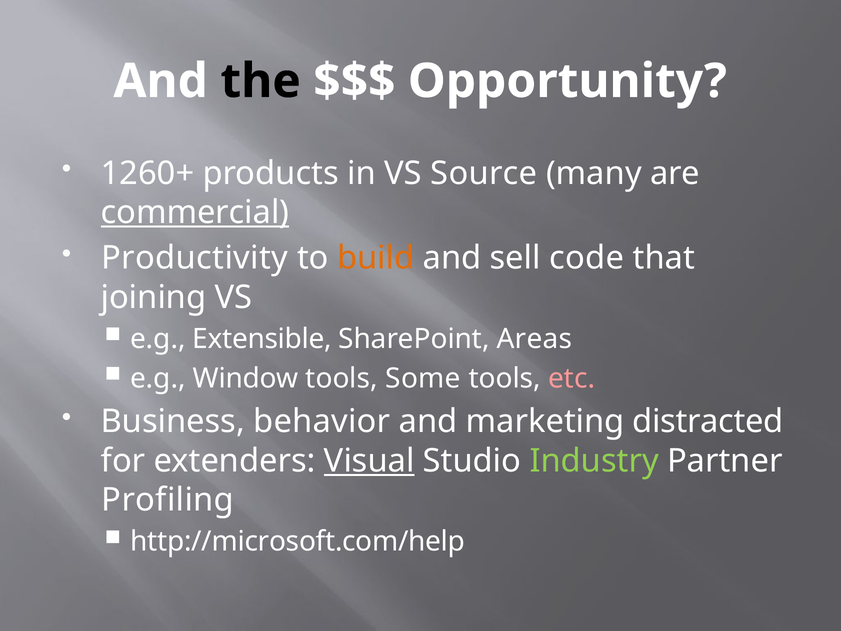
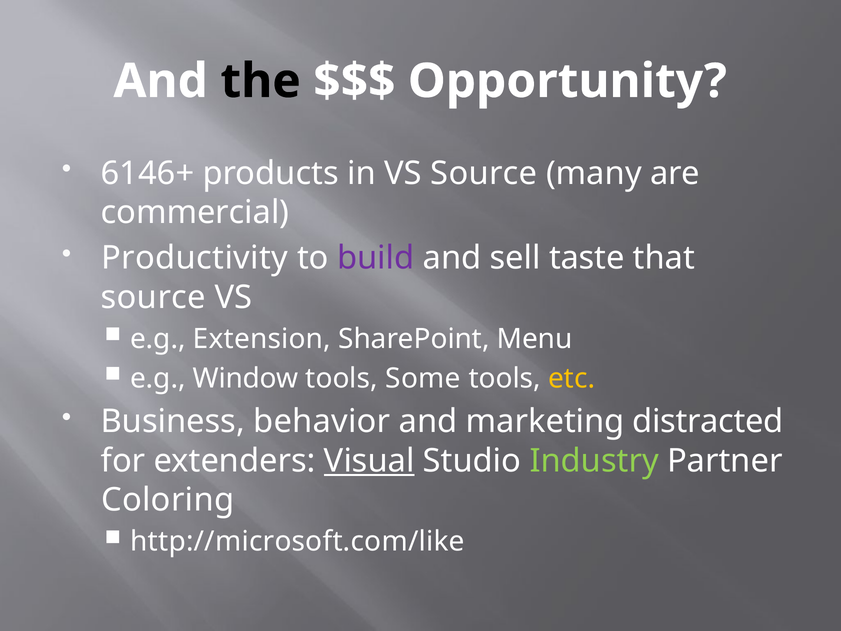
1260+: 1260+ -> 6146+ (148, 173)
commercial underline: present -> none (195, 212)
build colour: orange -> purple (376, 258)
code: code -> taste (587, 258)
joining: joining -> source (153, 297)
Extensible: Extensible -> Extension (262, 339)
Areas: Areas -> Menu (535, 339)
etc colour: pink -> yellow (572, 378)
Profiling: Profiling -> Coloring (168, 500)
http://microsoft.com/help: http://microsoft.com/help -> http://microsoft.com/like (297, 541)
